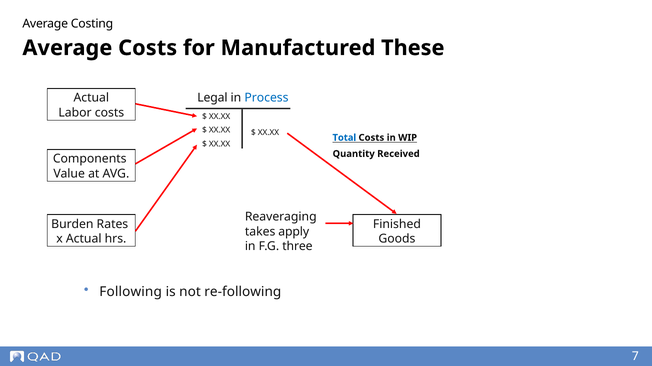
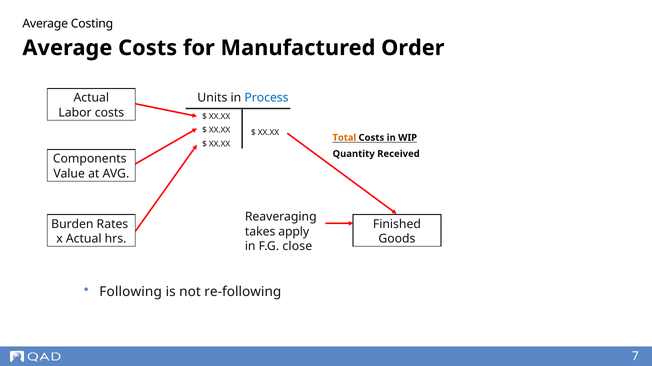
These: These -> Order (413, 48)
Legal: Legal -> Units (212, 98)
Total colour: blue -> orange (344, 138)
three: three -> close (297, 247)
